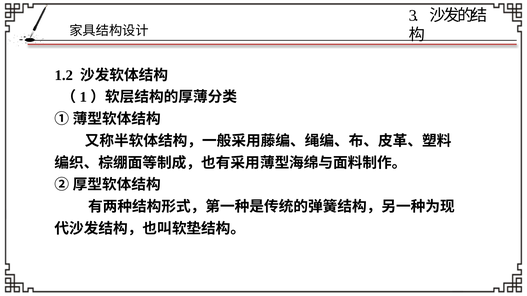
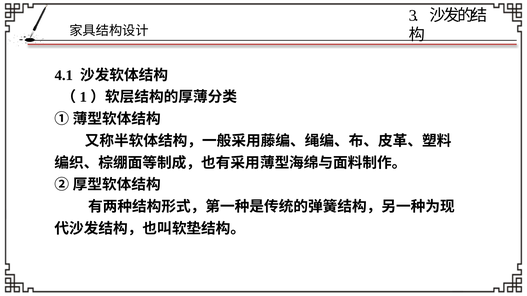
1.2: 1.2 -> 4.1 (64, 75)
